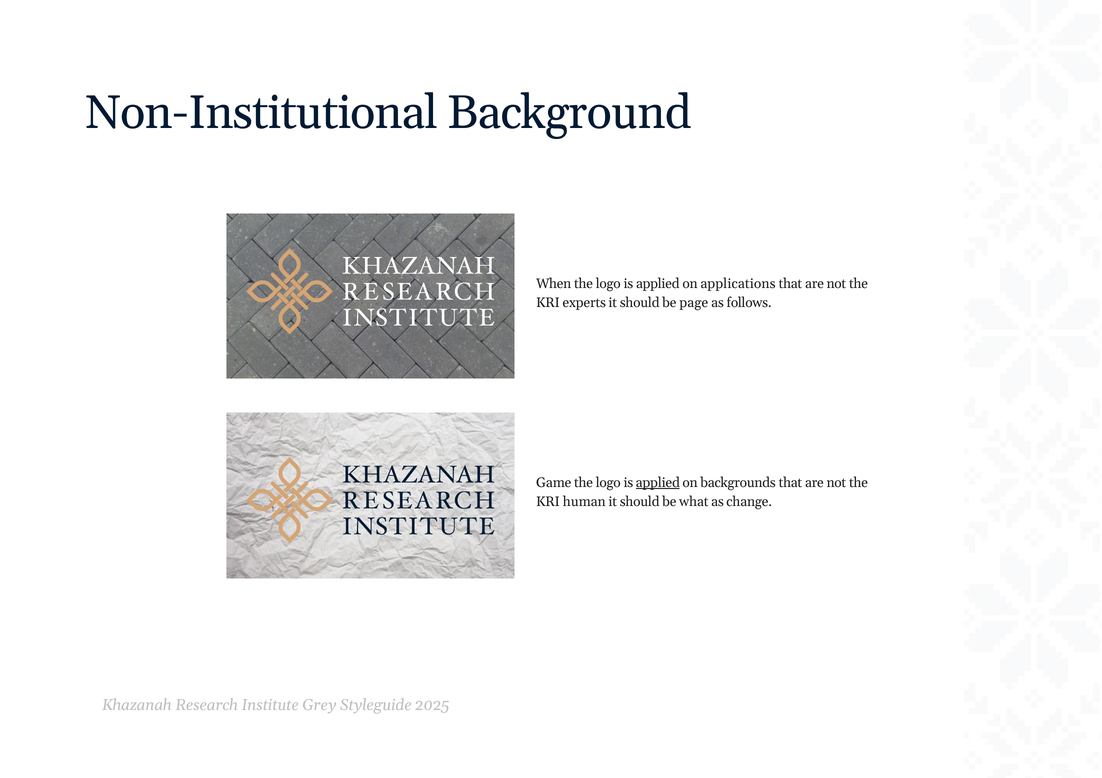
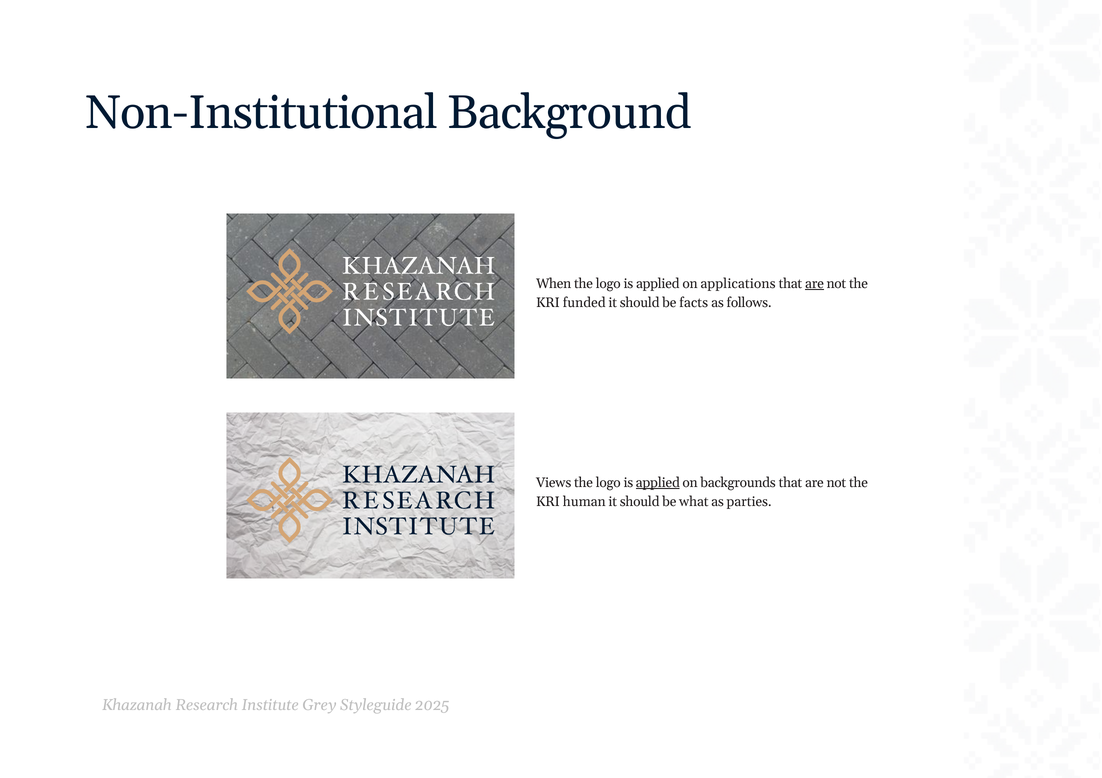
are underline: none -> present (814, 284)
experts: experts -> funded (584, 303)
page: page -> facts (694, 303)
Game: Game -> Views (554, 483)
change: change -> parties (749, 502)
